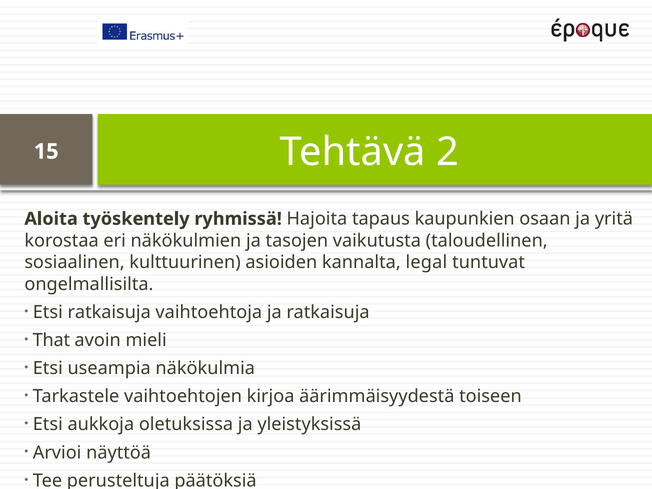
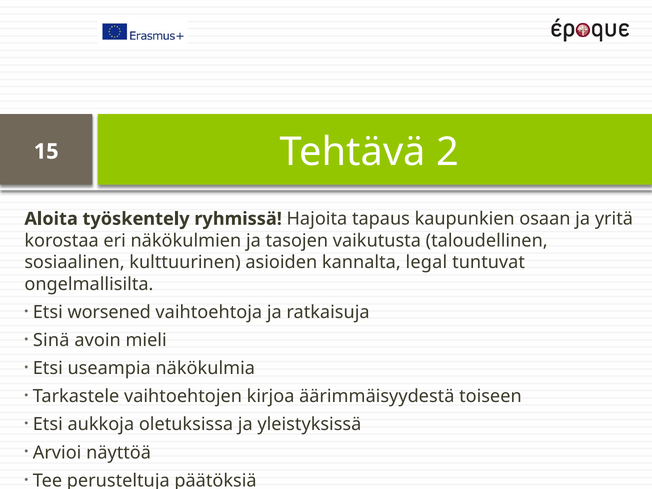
Etsi ratkaisuja: ratkaisuja -> worsened (109, 312)
That: That -> Sinä (51, 340)
